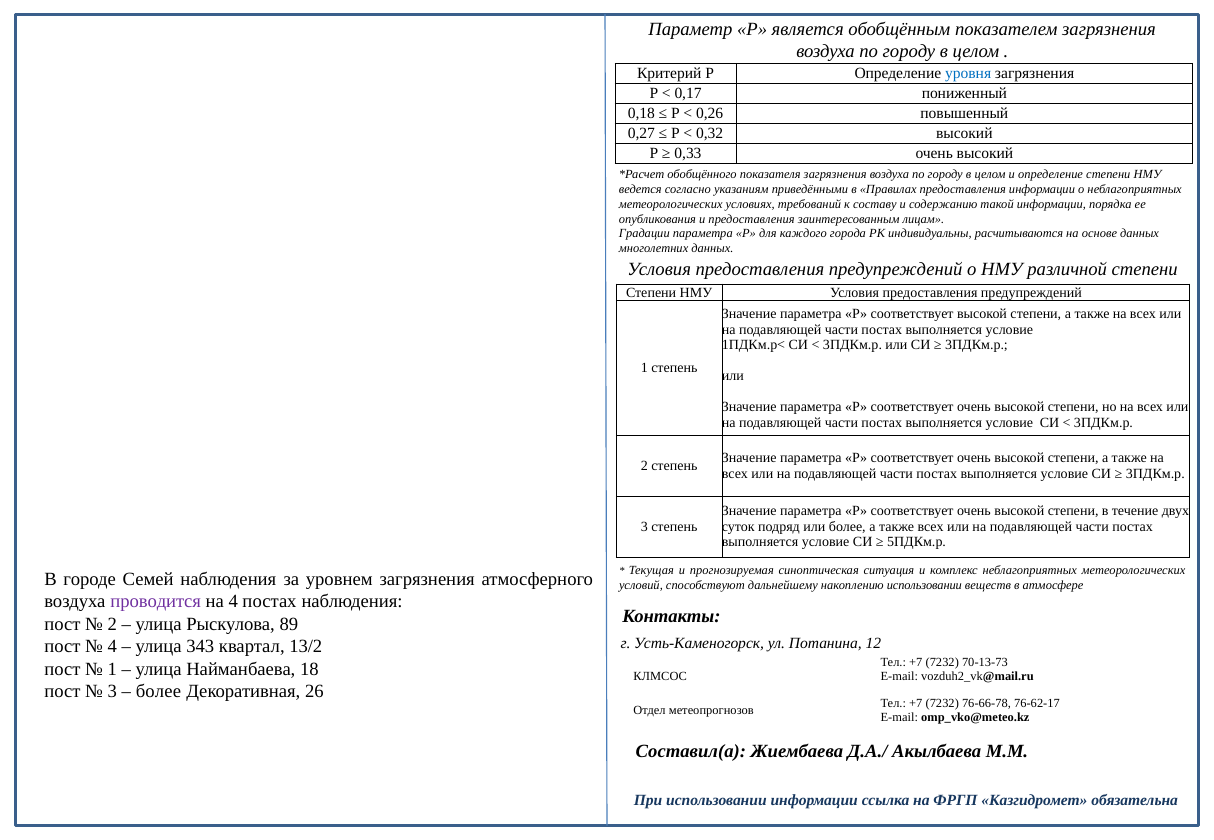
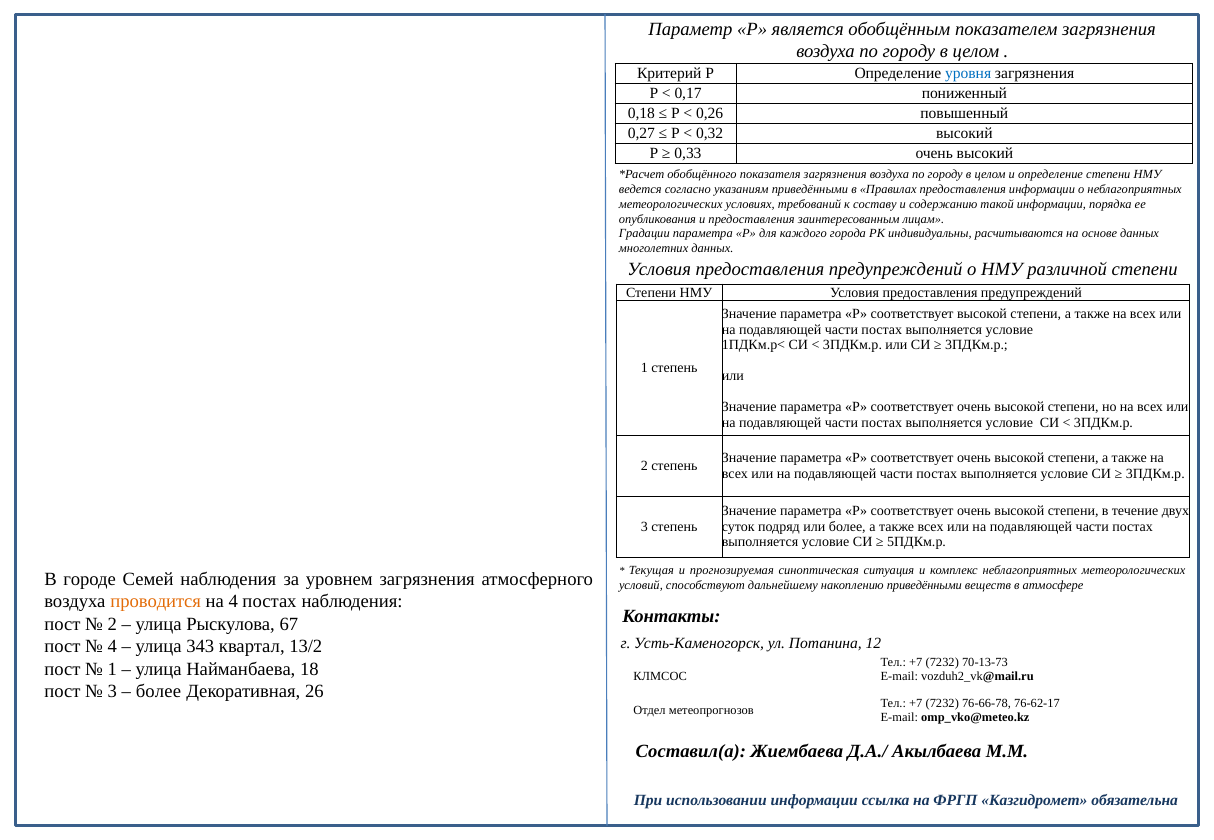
накоплению использовании: использовании -> приведёнными (924, 586)
проводится colour: purple -> orange (156, 602)
89: 89 -> 67 (289, 624)
